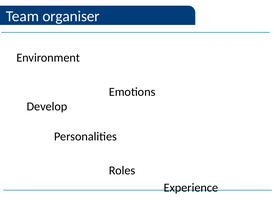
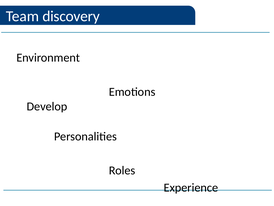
organiser: organiser -> discovery (71, 16)
